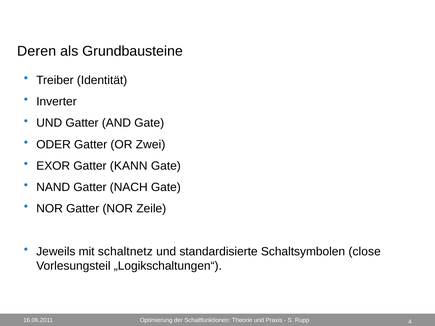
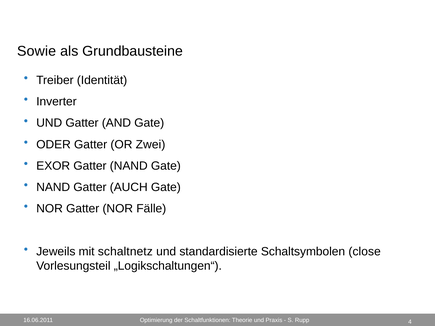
Deren: Deren -> Sowie (37, 51)
Gatter KANN: KANN -> NAND (129, 166)
NACH: NACH -> AUCH (129, 187)
Zeile: Zeile -> Fälle (151, 209)
